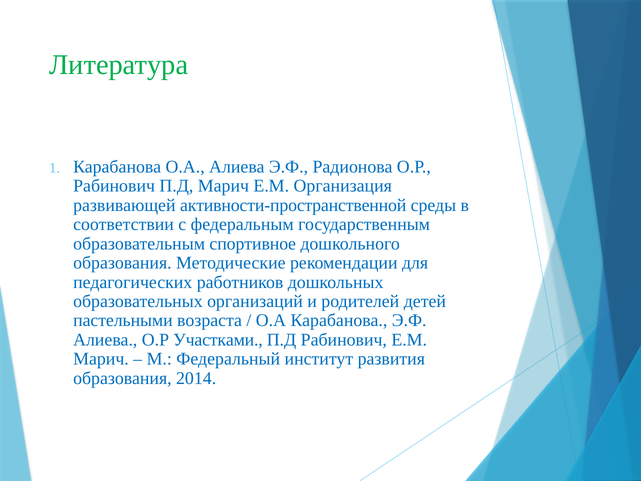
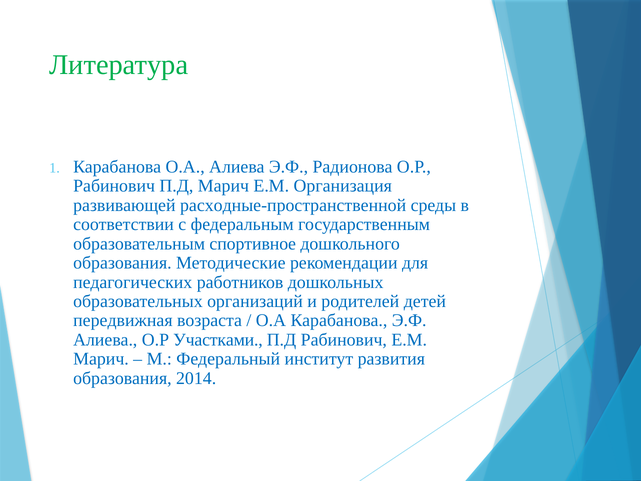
активности-пространственной: активности-пространственной -> расходные-пространственной (293, 205)
пастельными: пастельными -> передвижная (123, 320)
